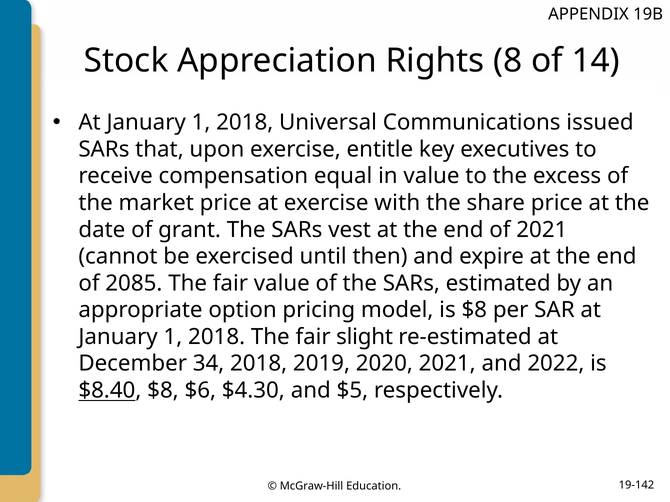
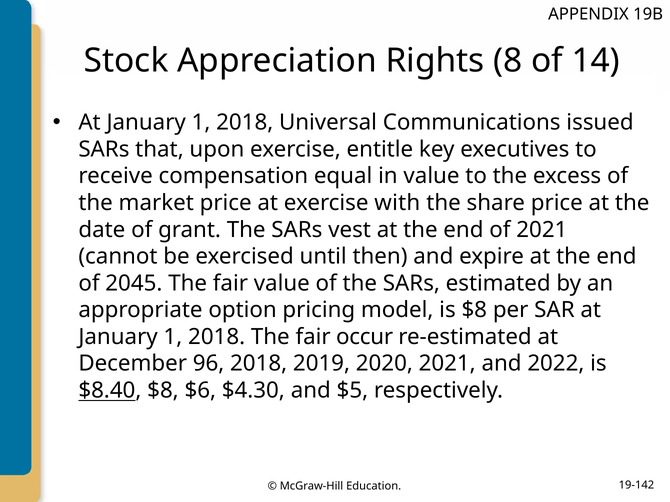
2085: 2085 -> 2045 (134, 283)
slight: slight -> occur (365, 337)
34: 34 -> 96 (209, 364)
